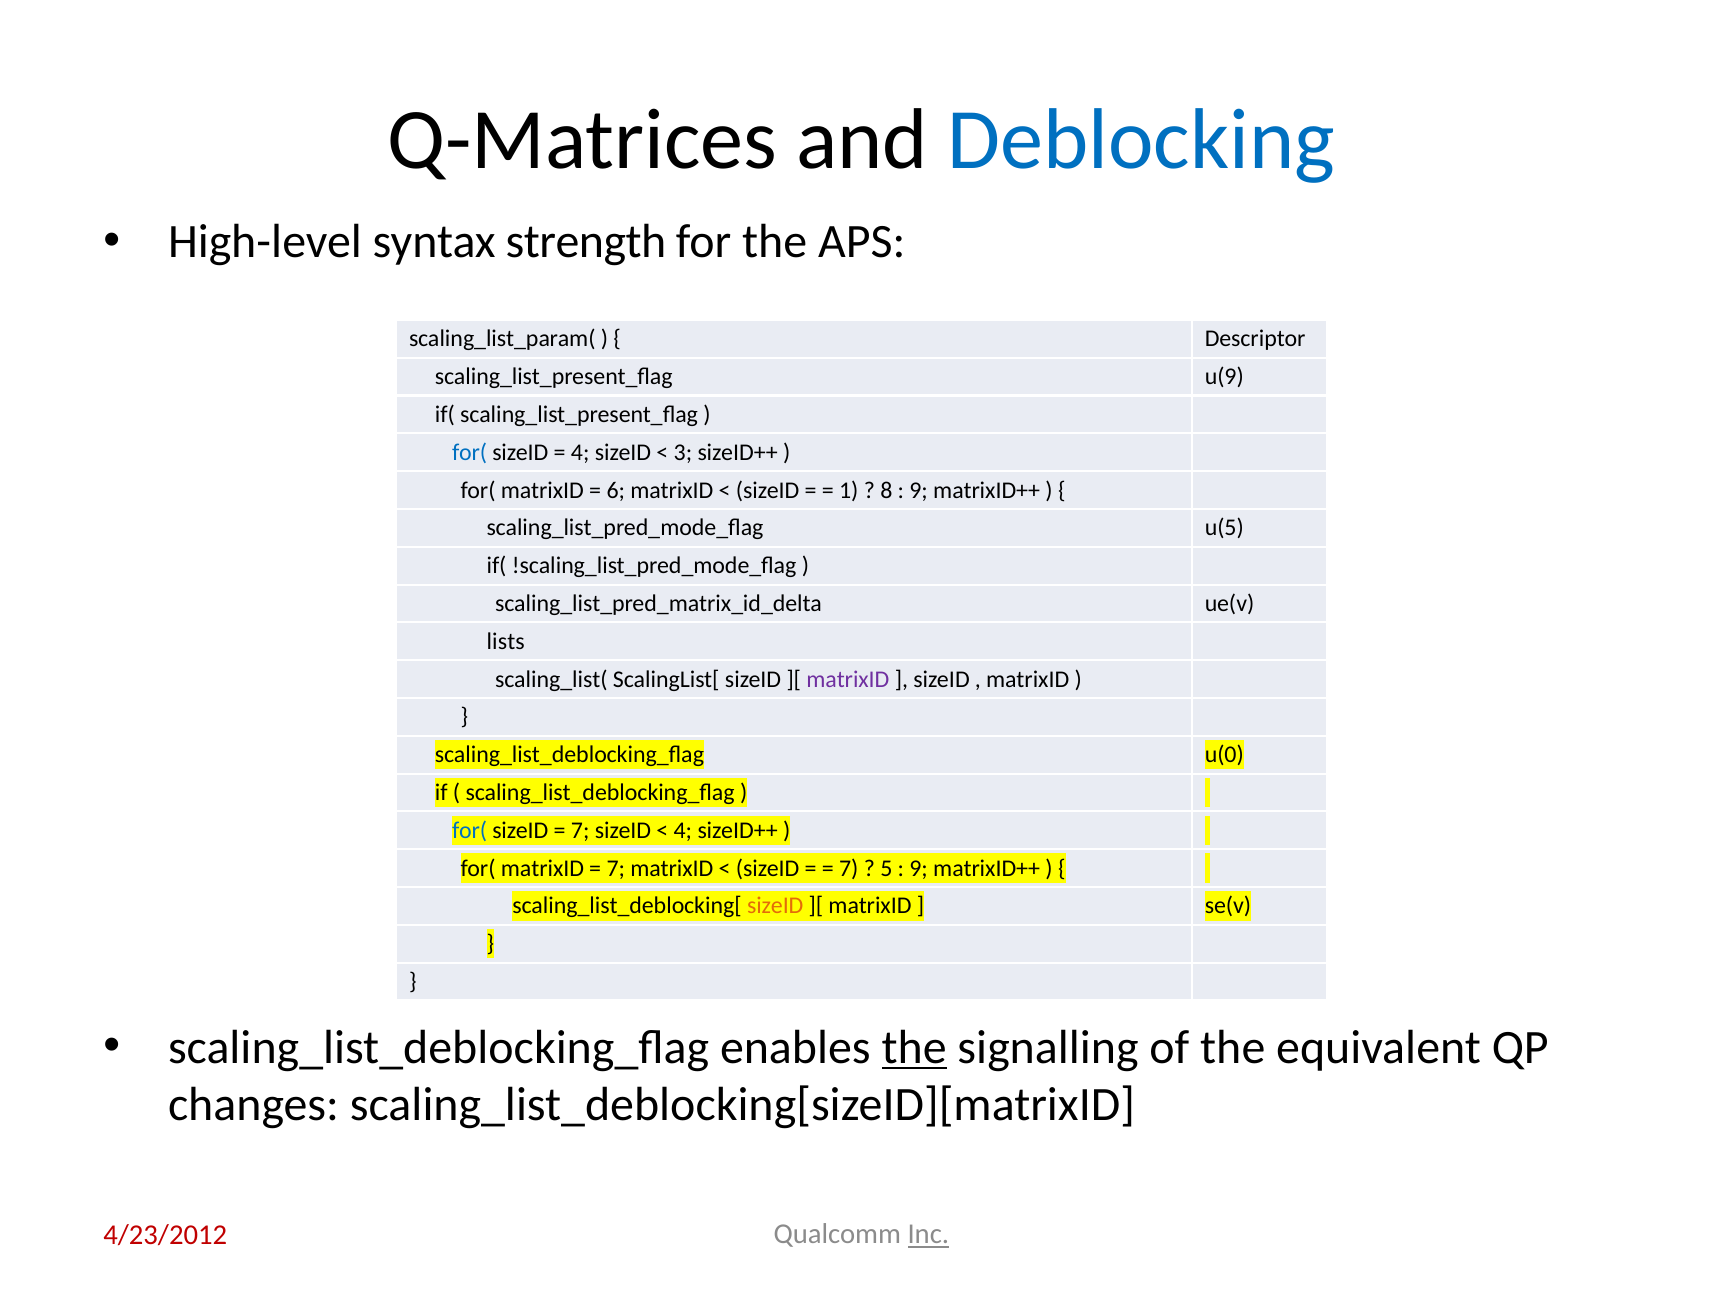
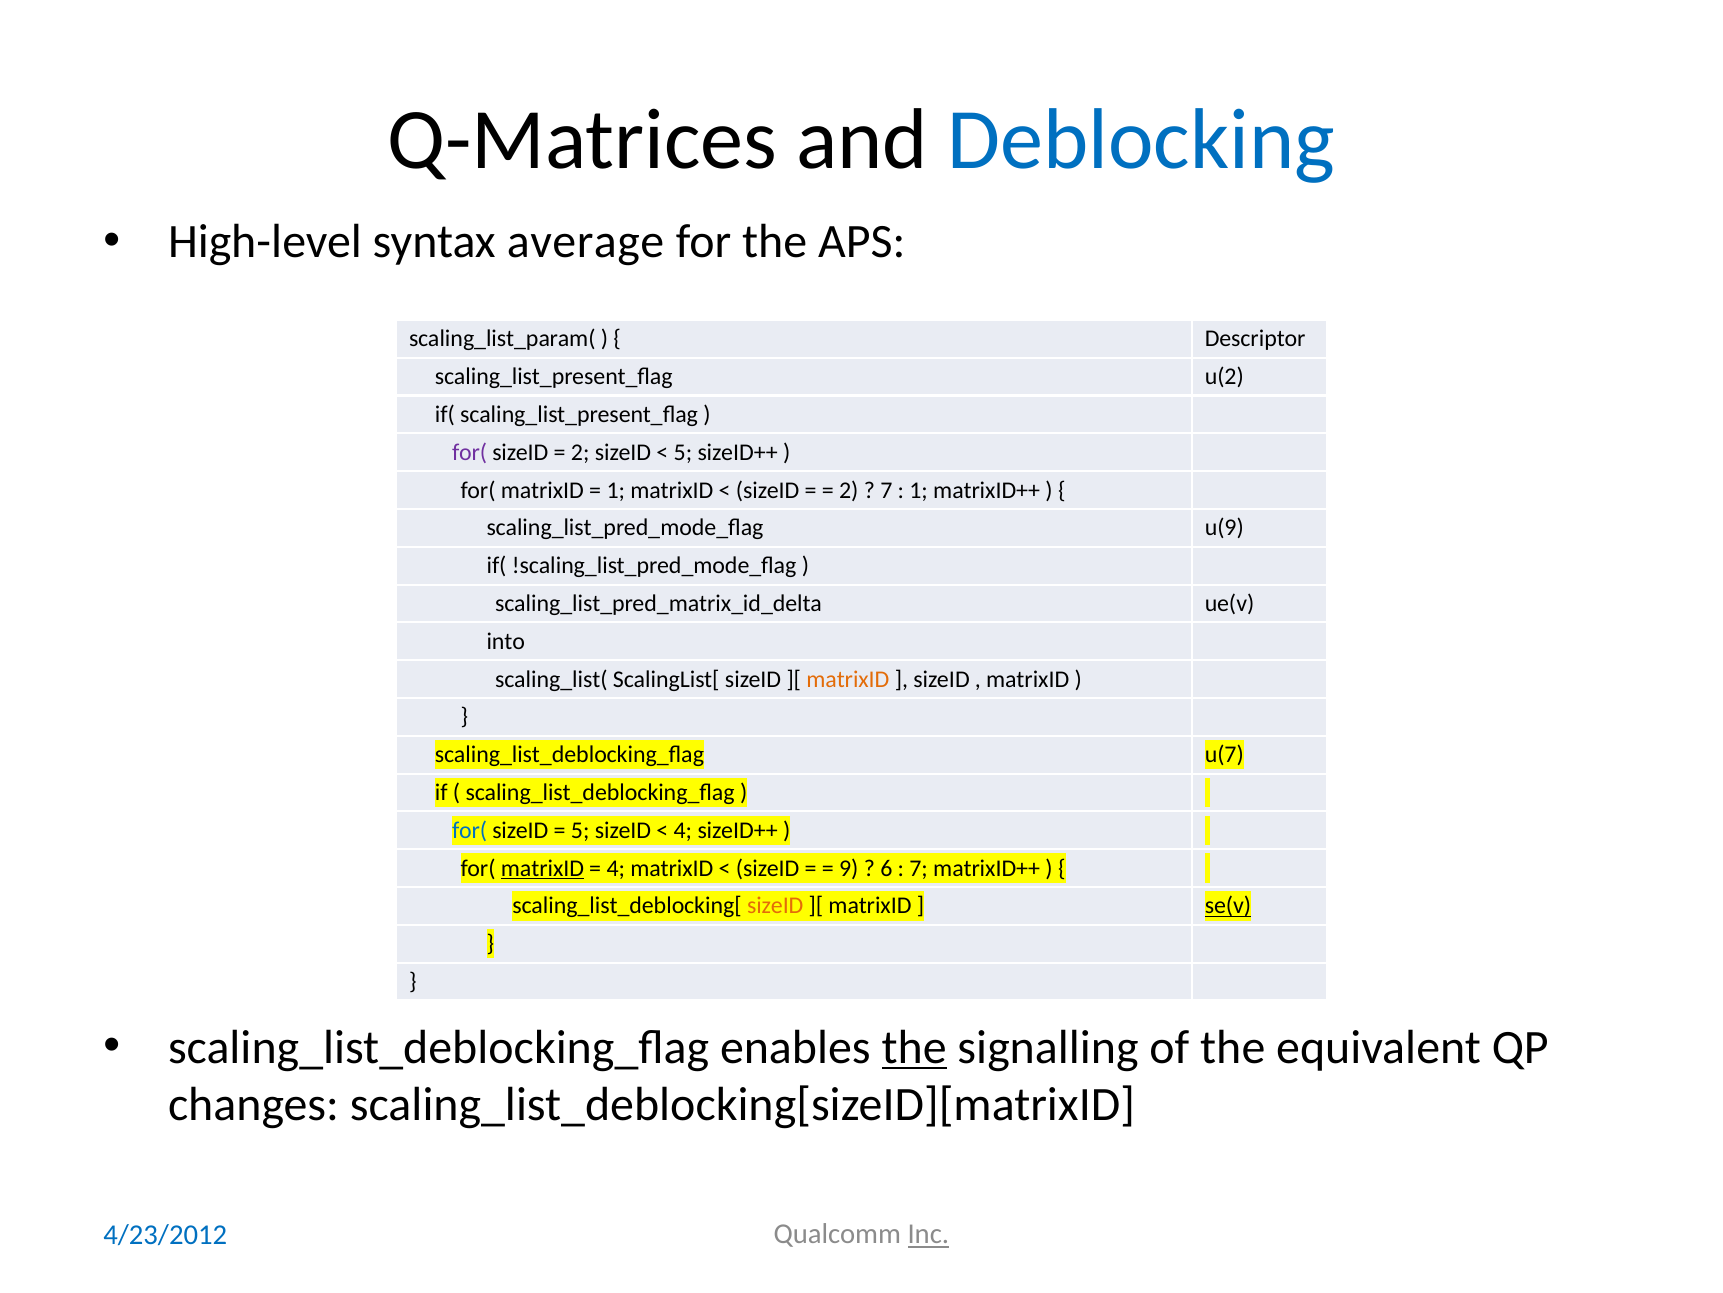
strength: strength -> average (586, 242)
u(9: u(9 -> u(2 (1224, 377)
for( colour: blue -> purple (470, 452)
4: 4 -> 2 (580, 452)
3: 3 -> 5 (683, 452)
6: 6 -> 1 (616, 490)
1: 1 -> 2 (849, 490)
8: 8 -> 7 (886, 490)
9: 9 -> 1 (919, 490)
u(5: u(5 -> u(9 (1224, 528)
lists: lists -> into (506, 641)
matrixID colour: purple -> orange (848, 679)
u(0: u(0 -> u(7 (1224, 754)
7: 7 -> 5 (580, 830)
matrixID underline: none -> present (542, 868)
7: 7 -> 4 (616, 868)
7: 7 -> 9 (849, 868)
5: 5 -> 6 (886, 868)
9: 9 -> 7 (919, 868)
se(v underline: none -> present (1228, 906)
4/23/2012 colour: red -> blue (165, 1234)
